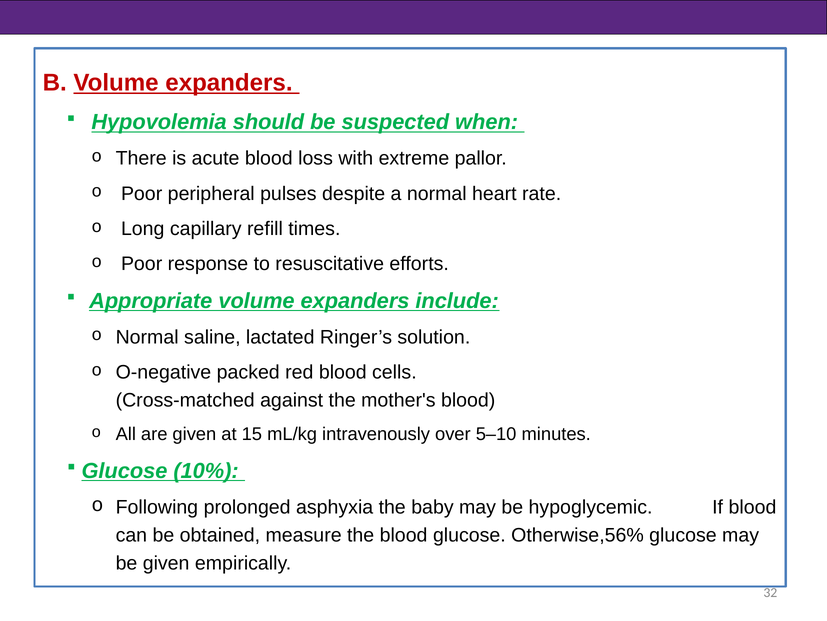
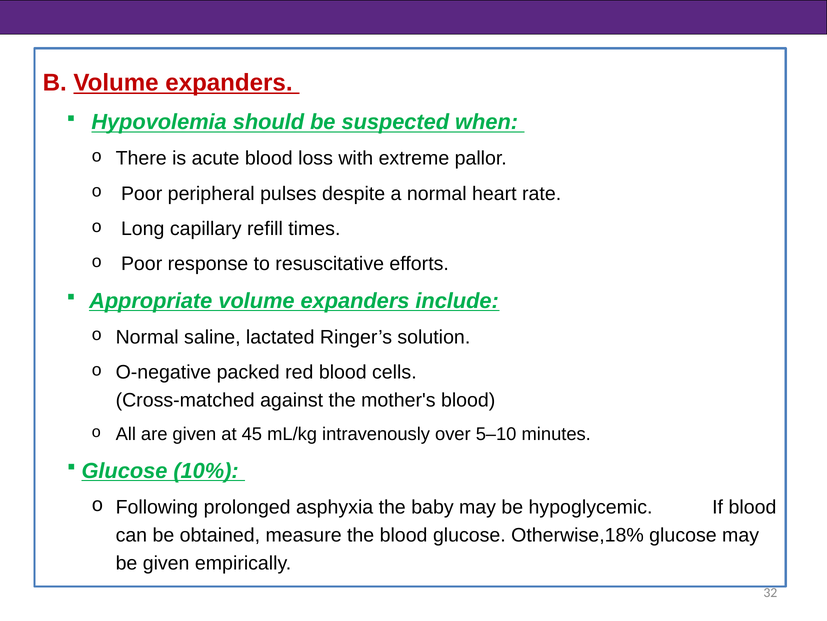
15: 15 -> 45 (252, 434)
Otherwise,56%: Otherwise,56% -> Otherwise,18% (578, 535)
